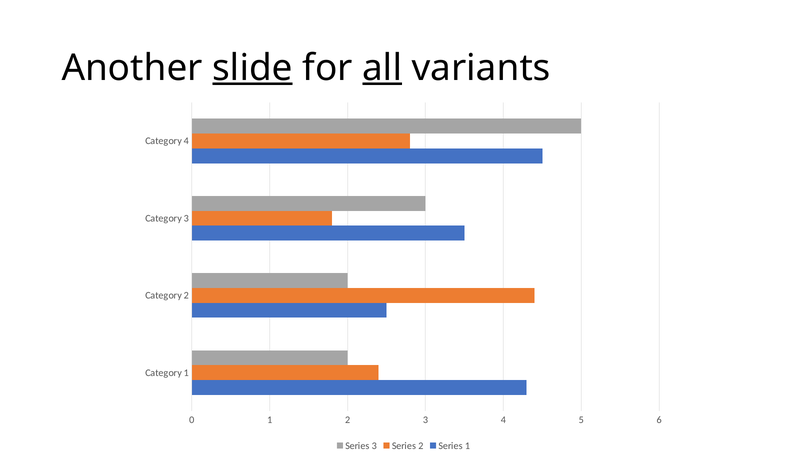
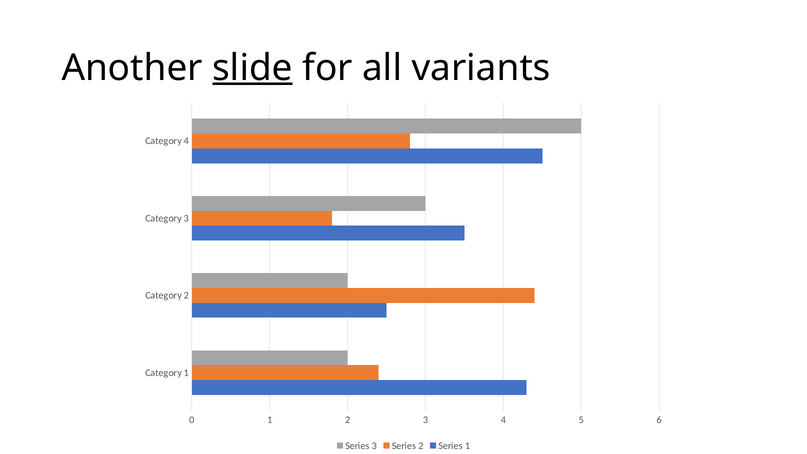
all underline: present -> none (382, 68)
